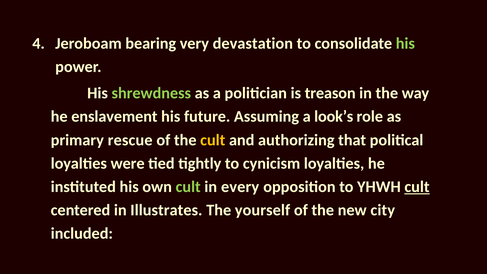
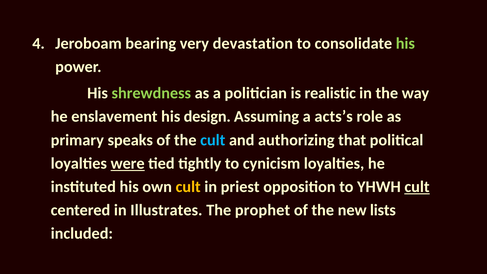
treason: treason -> realistic (330, 93)
future: future -> design (207, 117)
look’s: look’s -> acts’s (334, 117)
rescue: rescue -> speaks (130, 140)
cult colour: yellow -> light blue (213, 140)
were underline: none -> present (128, 163)
cult colour: light green -> yellow (188, 187)
every: every -> priest (240, 187)
yourself: yourself -> prophet (262, 210)
city: city -> lists (383, 210)
